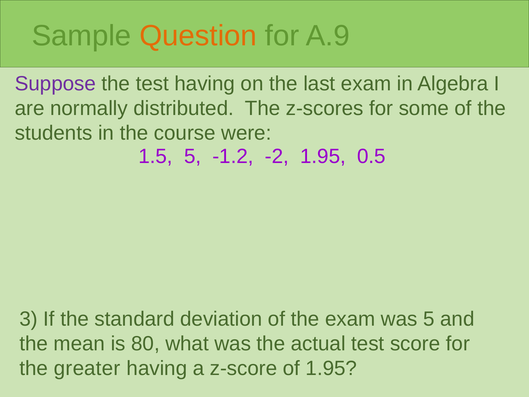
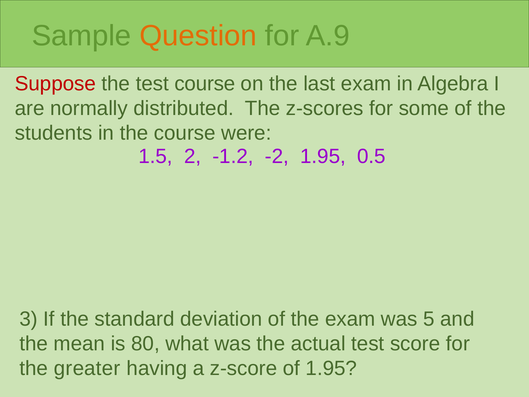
Suppose colour: purple -> red (55, 84)
test having: having -> course (205, 84)
1.5 5: 5 -> 2 (193, 156)
